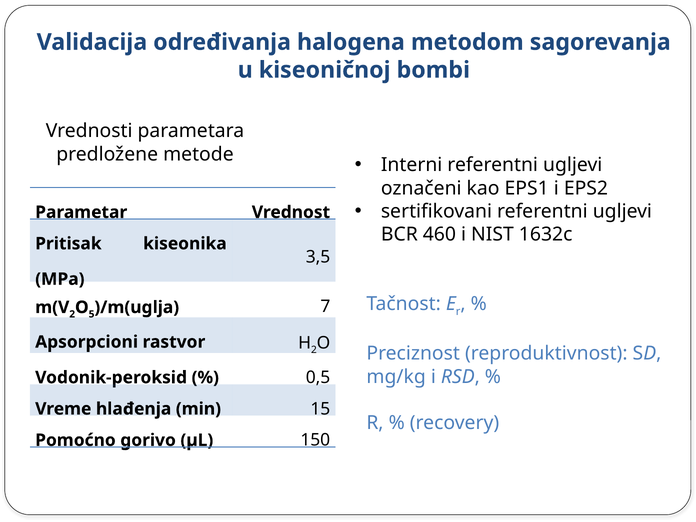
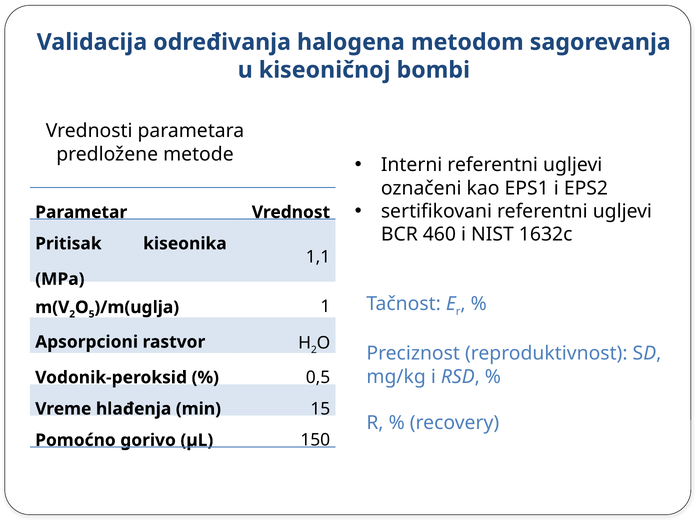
3,5: 3,5 -> 1,1 (318, 257)
7: 7 -> 1 (325, 306)
